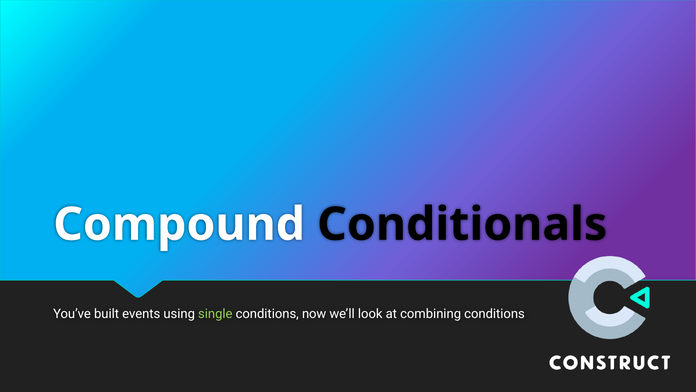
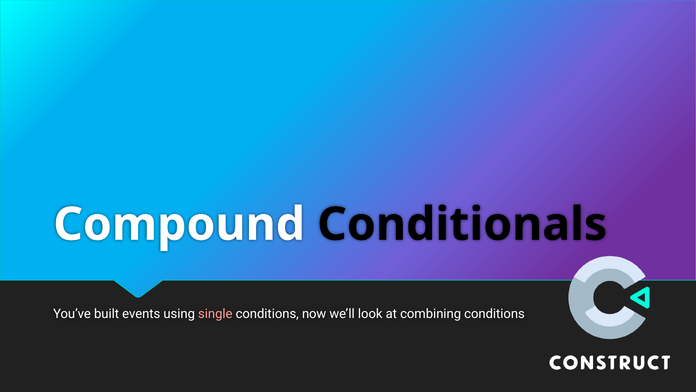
single colour: light green -> pink (215, 314)
